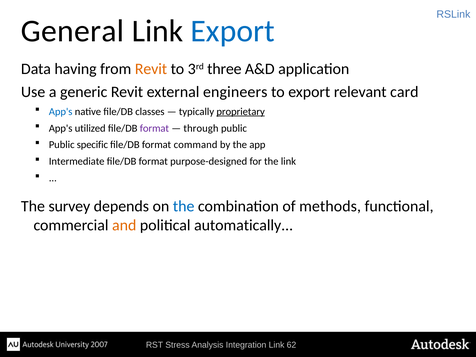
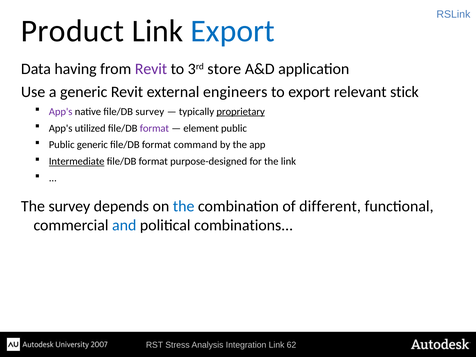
General: General -> Product (73, 31)
Revit colour: orange -> purple (151, 69)
three: three -> store (224, 69)
card: card -> stick (404, 92)
App's colour: blue -> purple (61, 112)
file/DB classes: classes -> survey (150, 112)
through: through -> element (201, 128)
Public specific: specific -> generic (92, 145)
Intermediate underline: none -> present (77, 162)
methods: methods -> different (330, 206)
and colour: orange -> blue (124, 225)
automatically: automatically -> combinations (244, 225)
